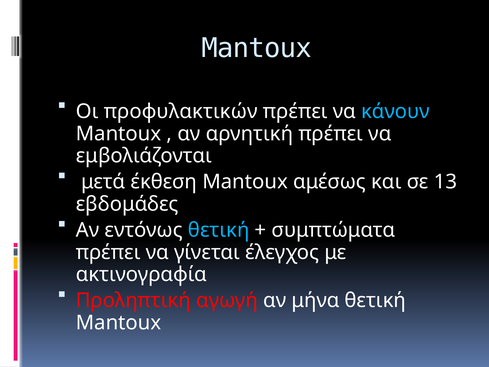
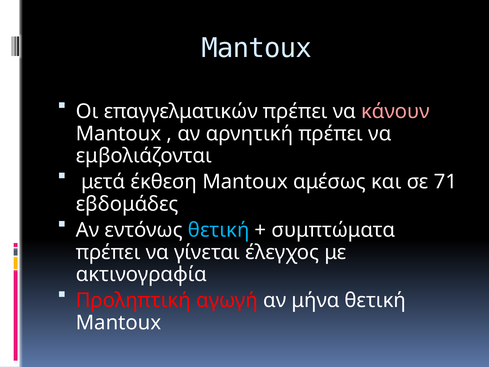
προφυλακτικών: προφυλακτικών -> επαγγελματικών (181, 112)
κάνουν colour: light blue -> pink (395, 112)
13: 13 -> 71 (445, 182)
